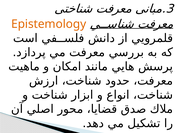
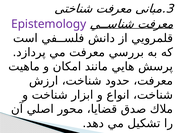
Epistemology colour: orange -> purple (49, 24)
